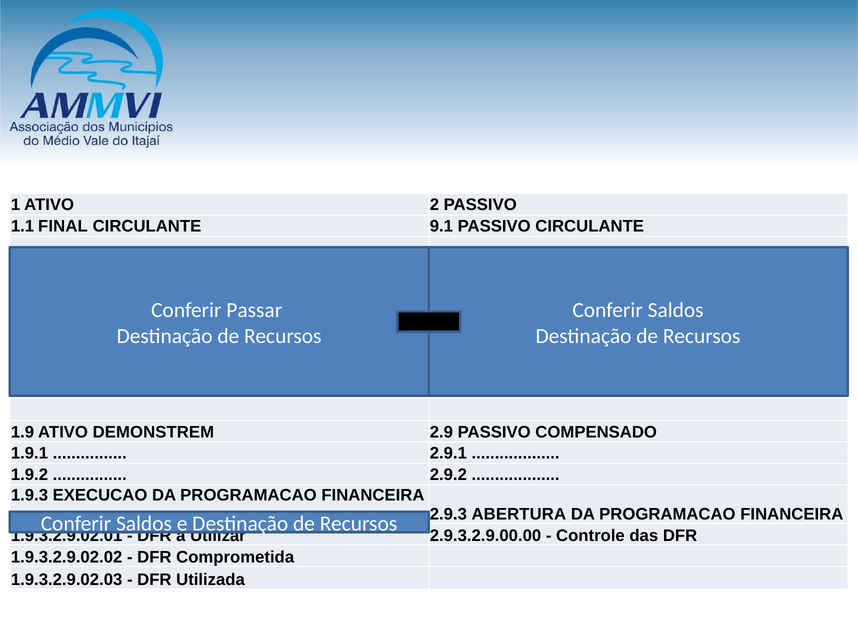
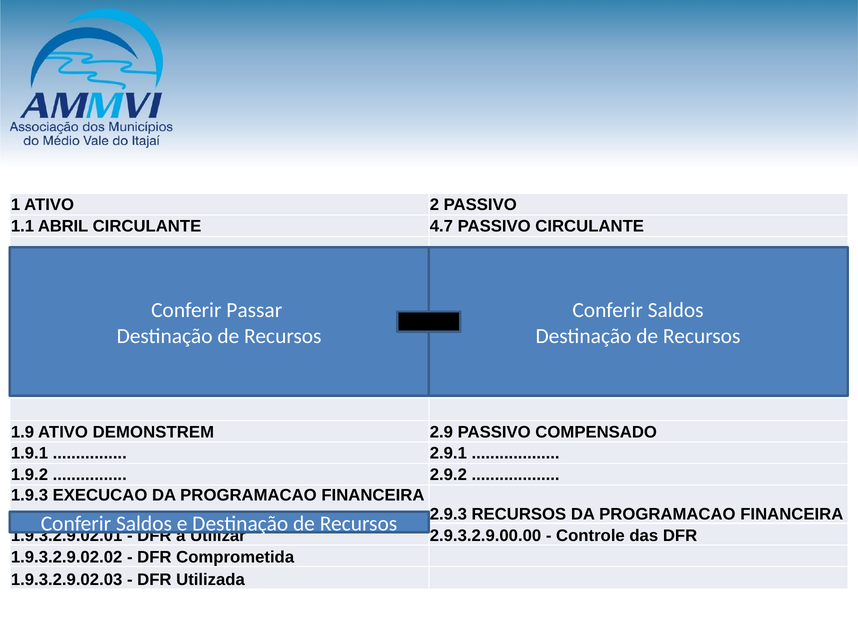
FINAL: FINAL -> ABRIL (63, 226)
9.1: 9.1 -> 4.7 (441, 226)
2.9.3 ABERTURA: ABERTURA -> RECURSOS (519, 514)
